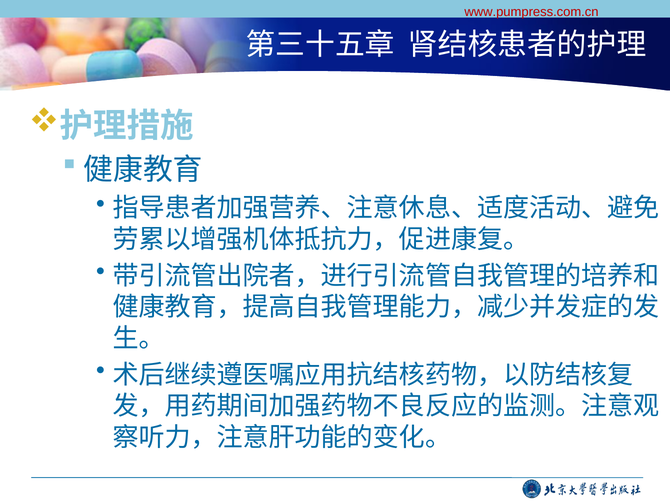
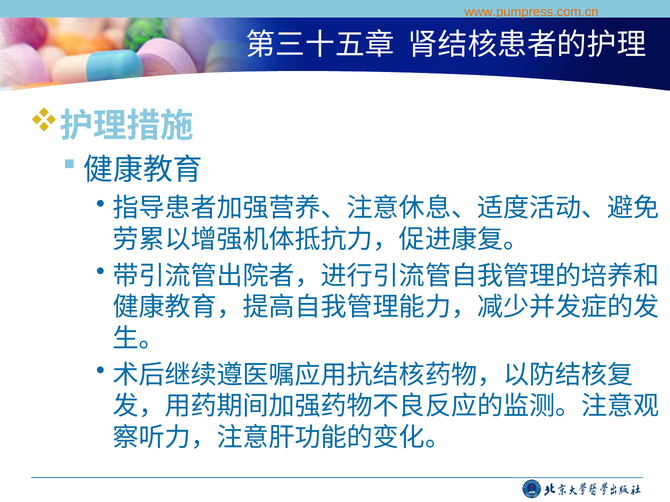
www.pumpress.com.cn colour: red -> orange (531, 12)
